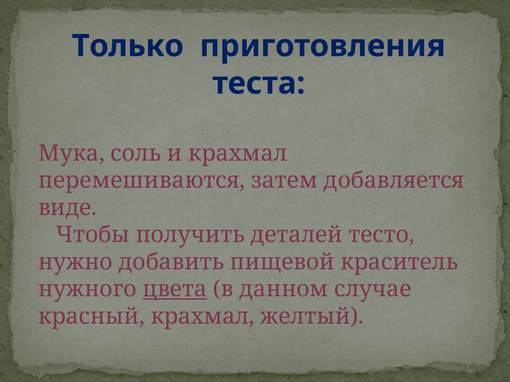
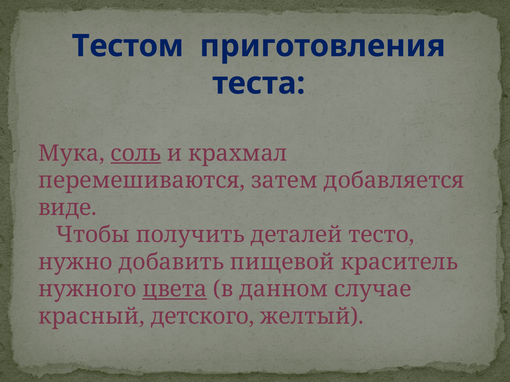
Только: Только -> Тестом (128, 46)
соль underline: none -> present (136, 153)
красный крахмал: крахмал -> детского (203, 317)
